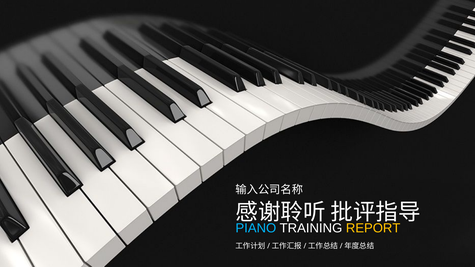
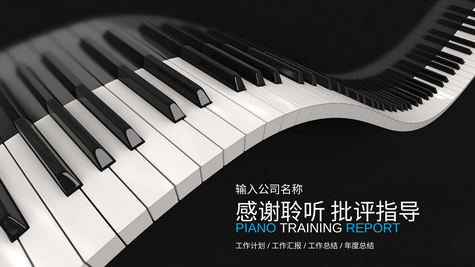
REPORT colour: yellow -> light blue (373, 228)
